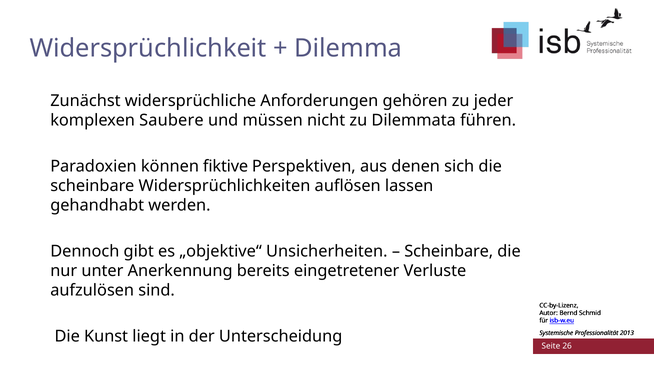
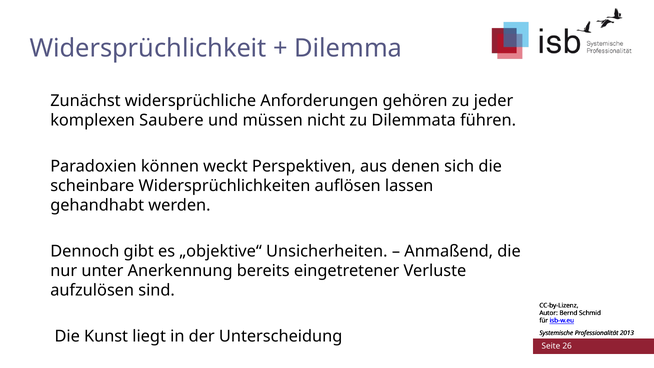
fiktive: fiktive -> weckt (225, 166)
Scheinbare: Scheinbare -> Anmaßend (449, 251)
